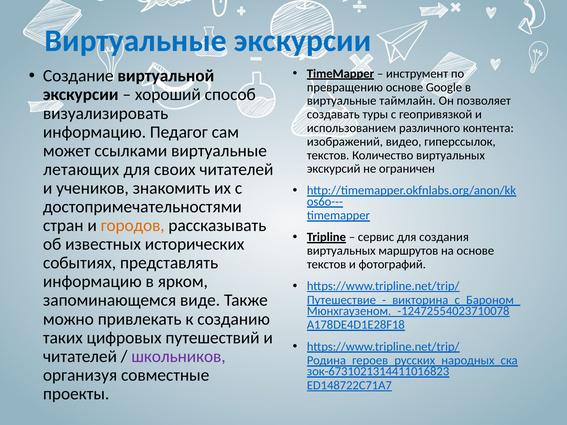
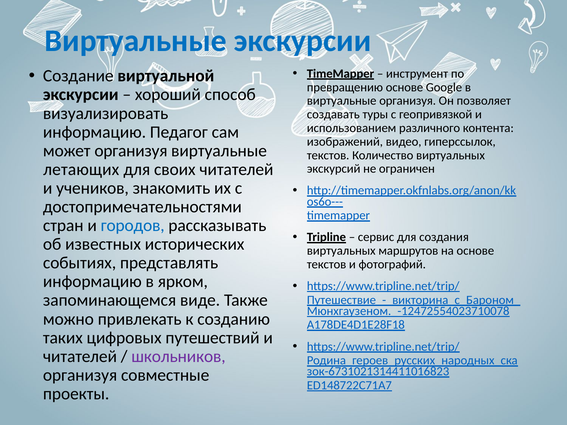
виртуальные таймлайн: таймлайн -> организуя (408, 101)
может ссылками: ссылками -> организуя (131, 151)
городов colour: orange -> blue (133, 226)
